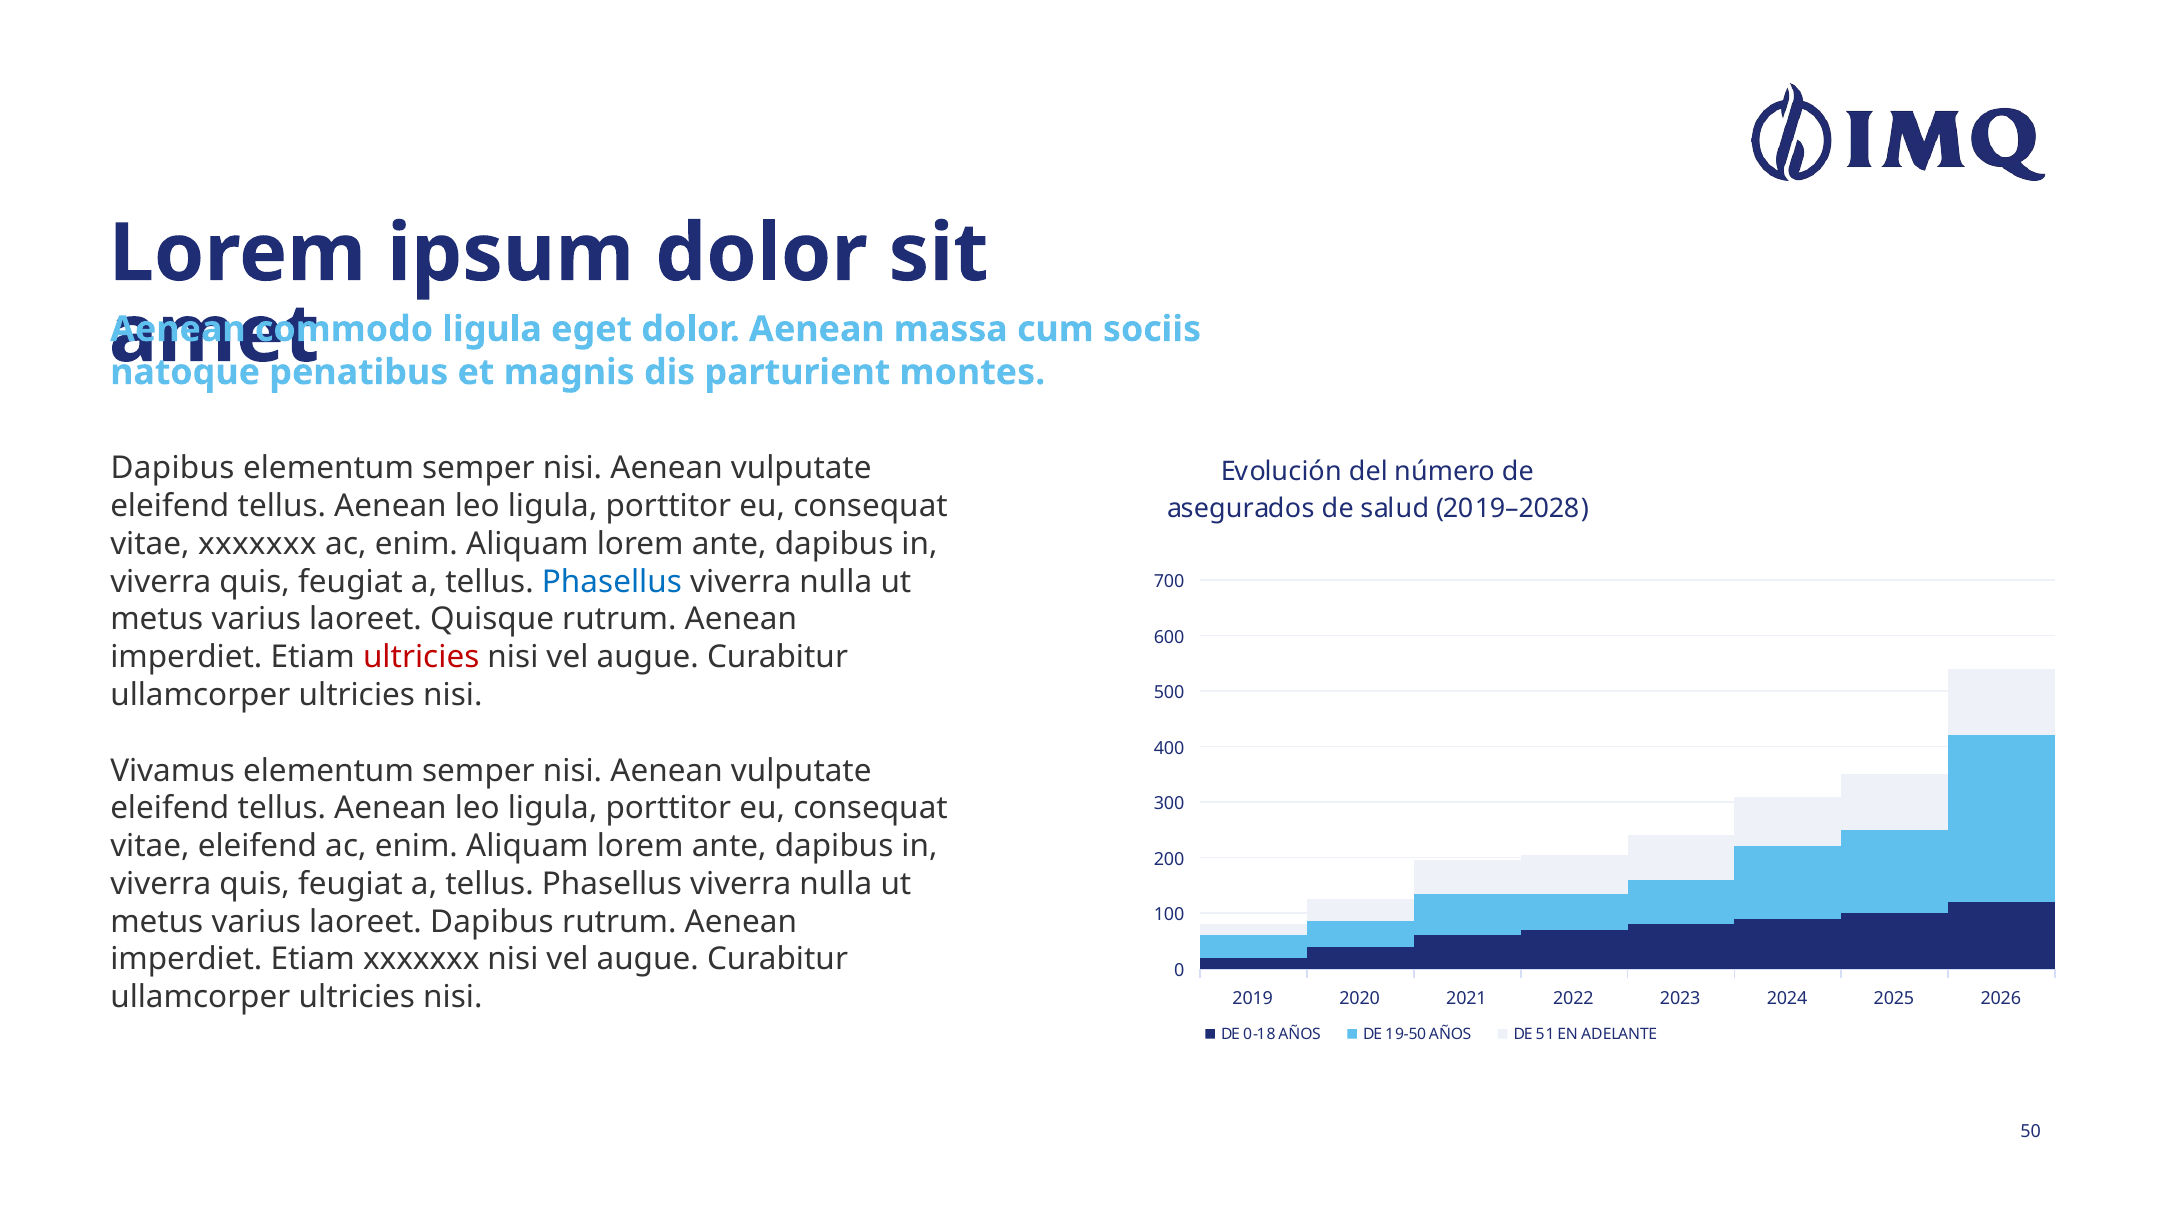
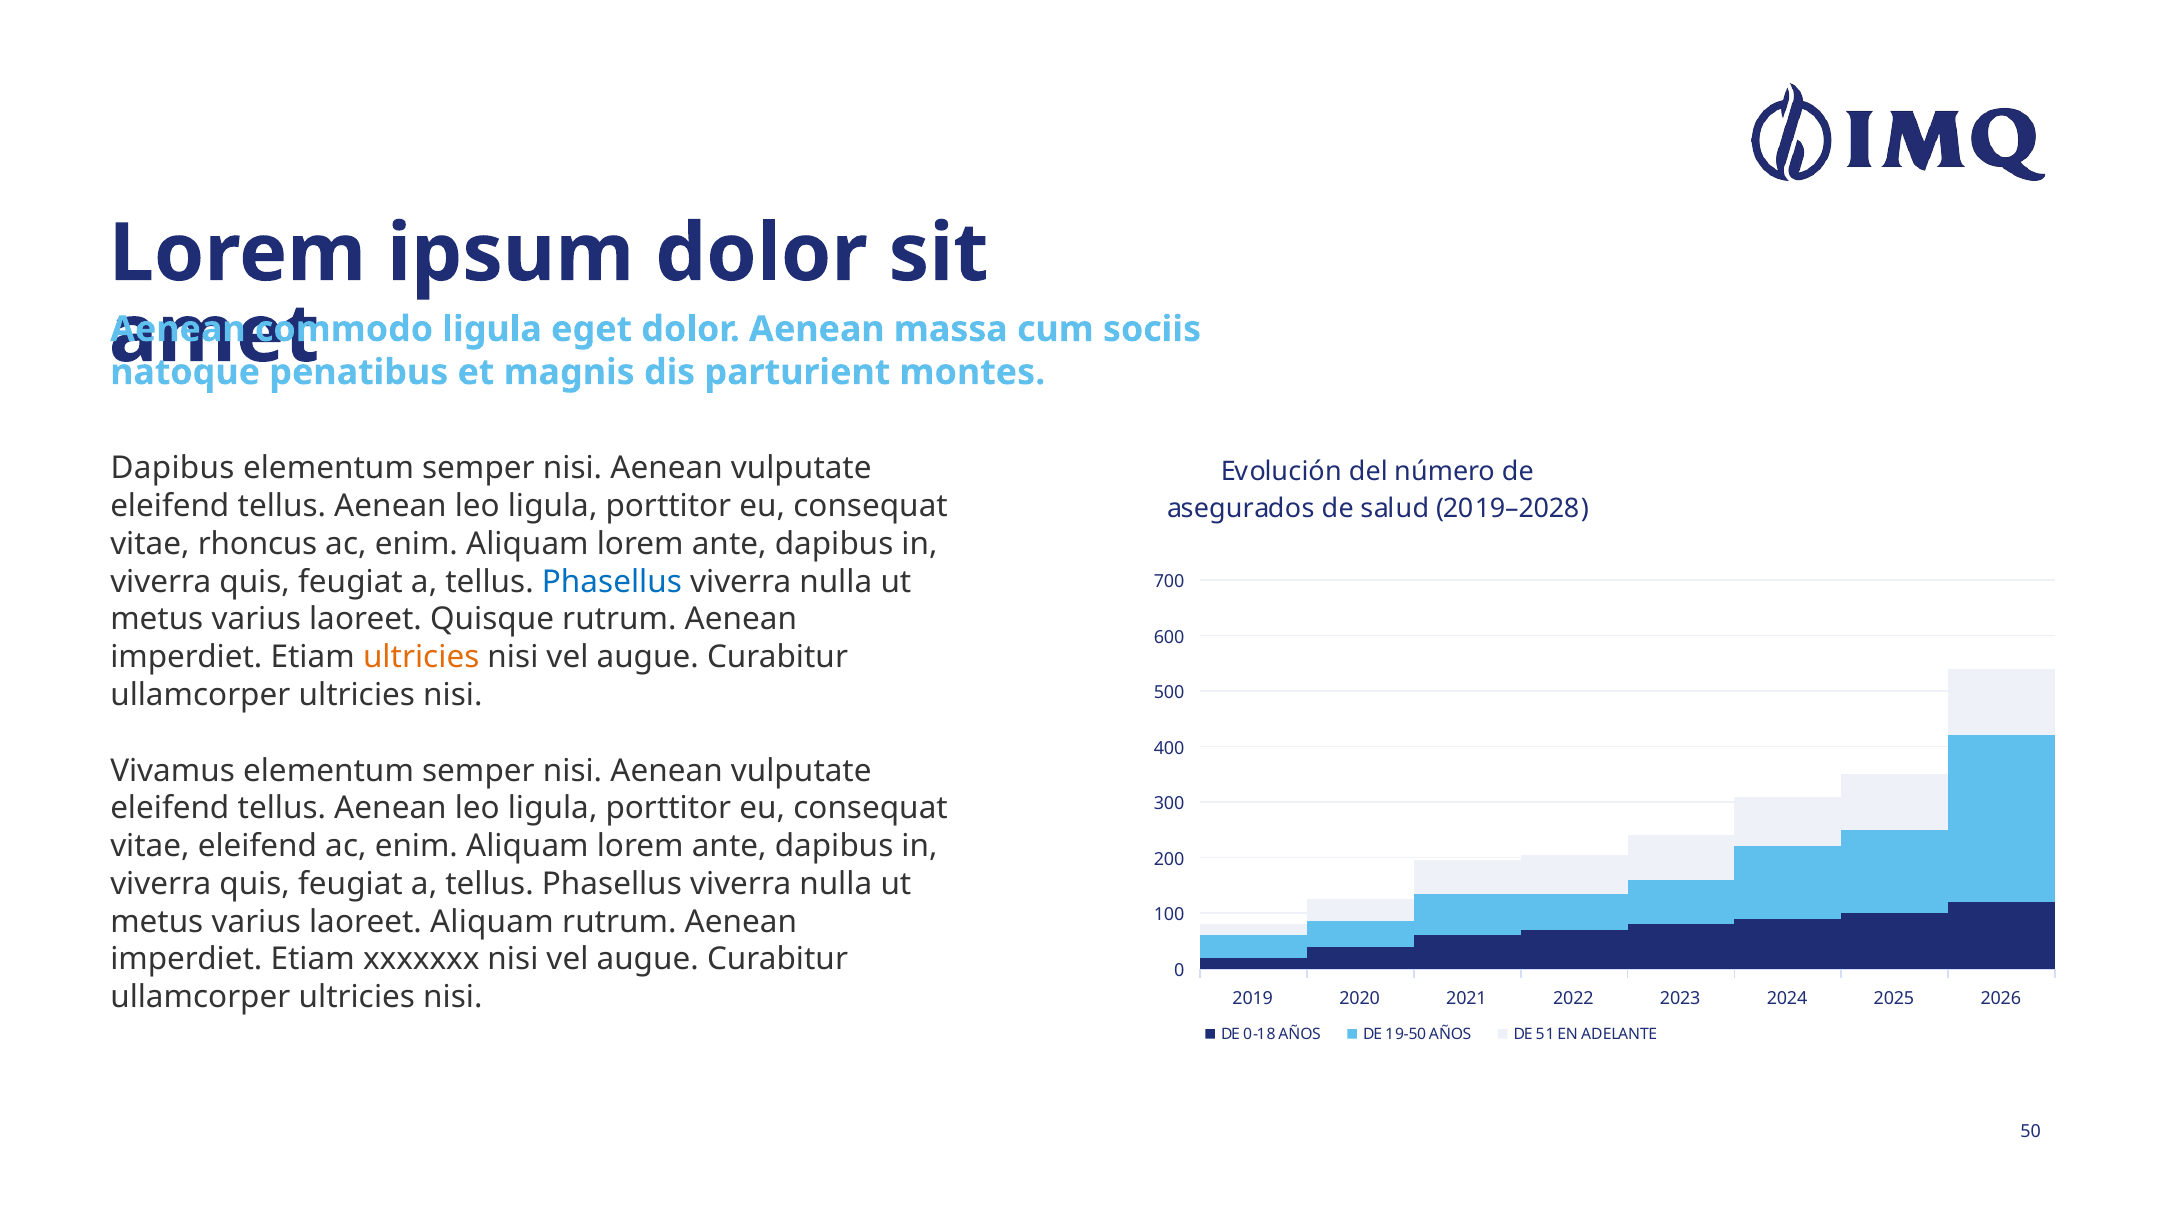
vitae xxxxxxx: xxxxxxx -> rhoncus (258, 544)
ultricies colour: red -> orange (421, 658)
laoreet Dapibus: Dapibus -> Aliquam (492, 922)
